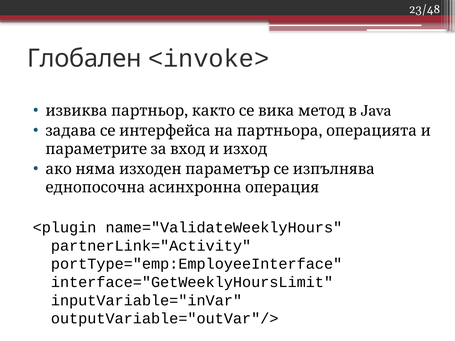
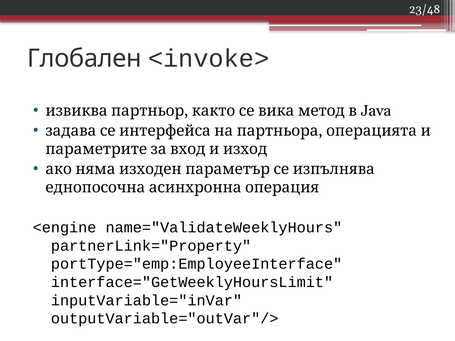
<plugin: <plugin -> <engine (65, 228)
partnerLink="Activity: partnerLink="Activity -> partnerLink="Property (151, 246)
